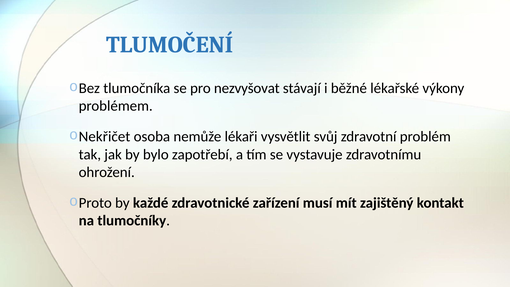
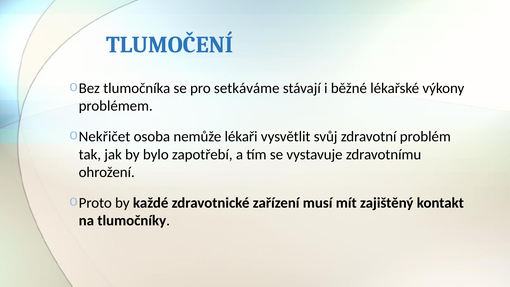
nezvyšovat: nezvyšovat -> setkáváme (247, 88)
